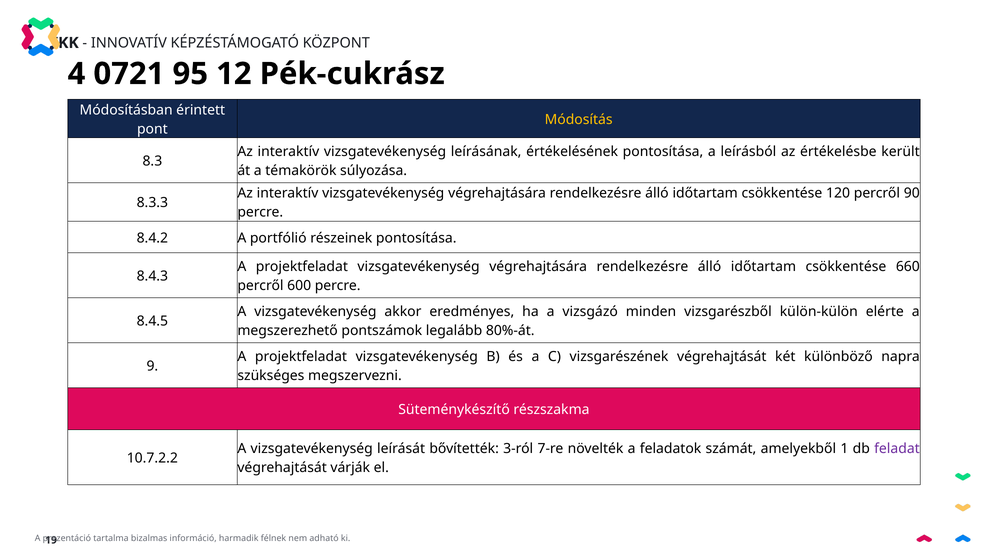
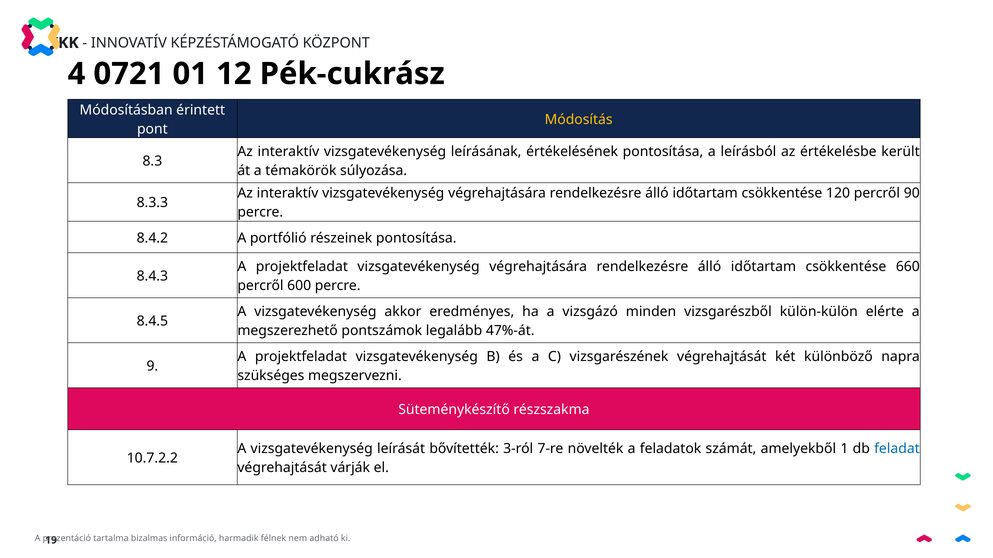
95: 95 -> 01 (190, 74)
80%-át: 80%-át -> 47%-át (510, 331)
feladat colour: purple -> blue (897, 449)
